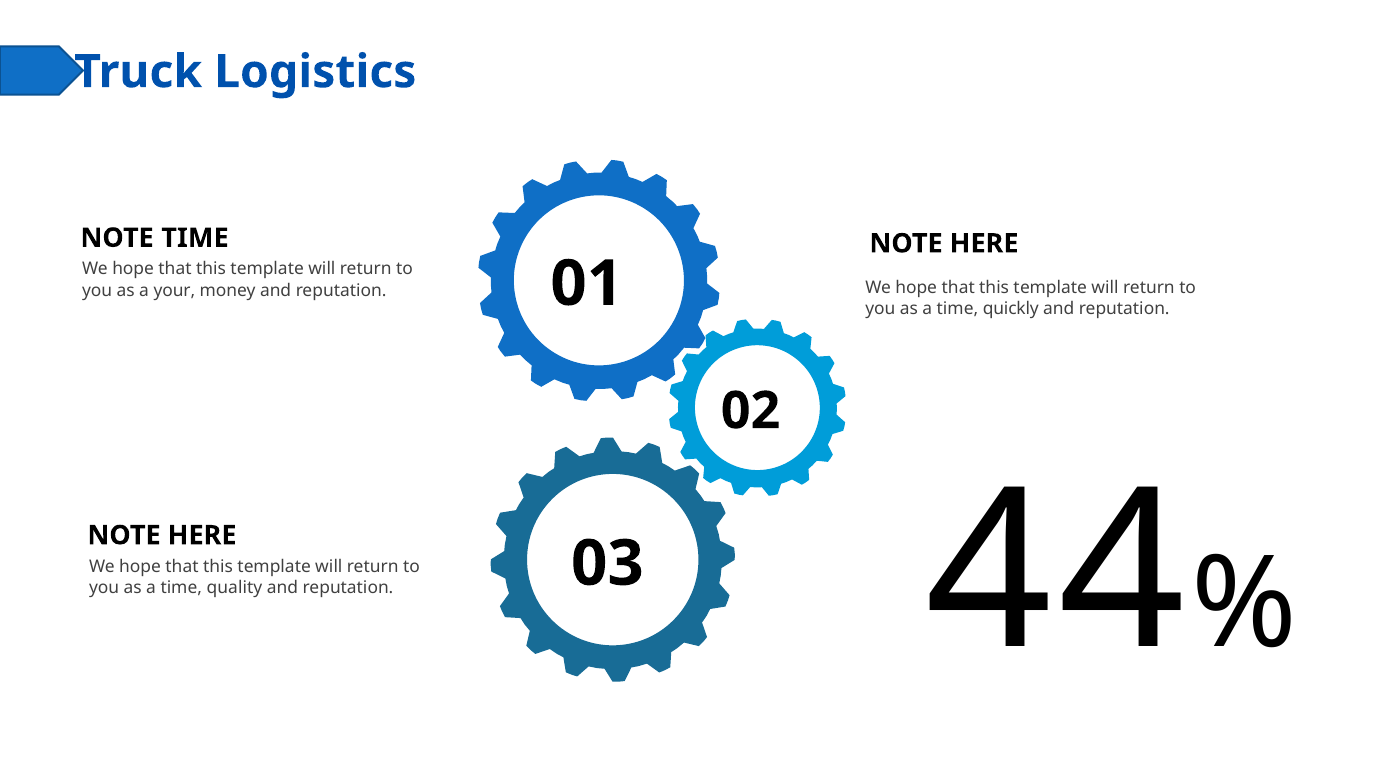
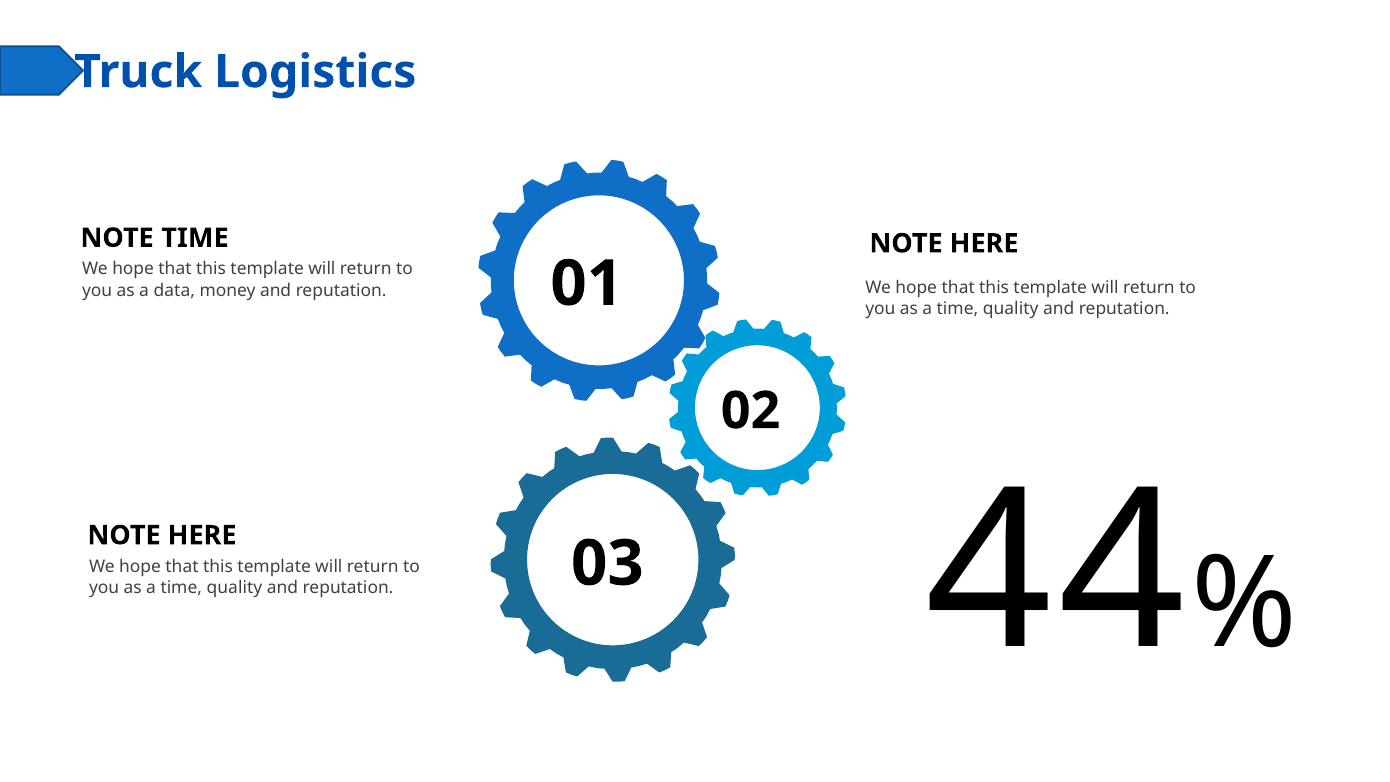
your: your -> data (174, 291)
quickly: quickly -> quality (1011, 309)
